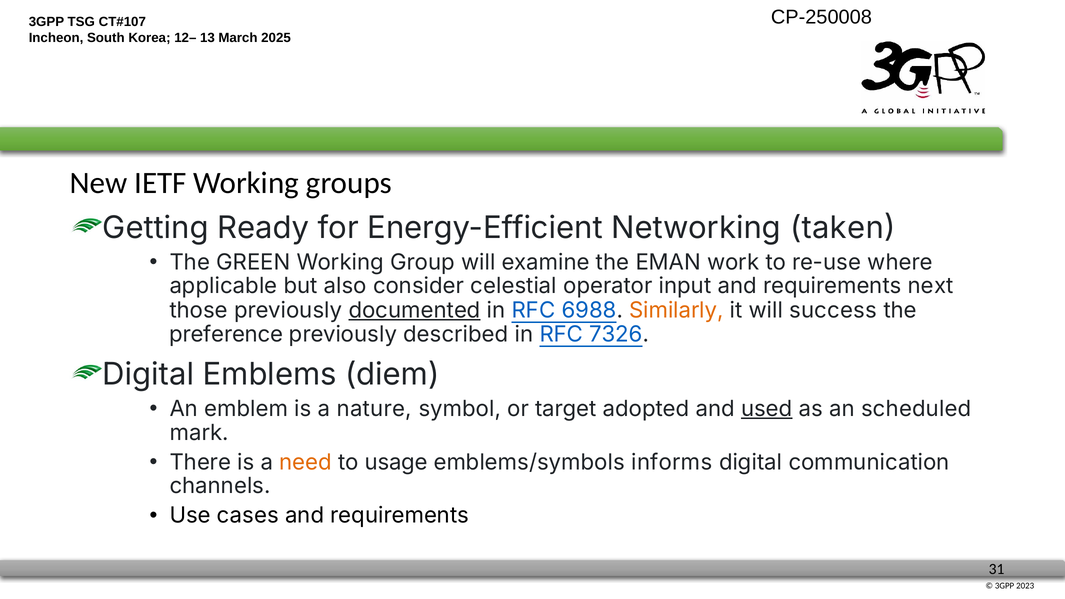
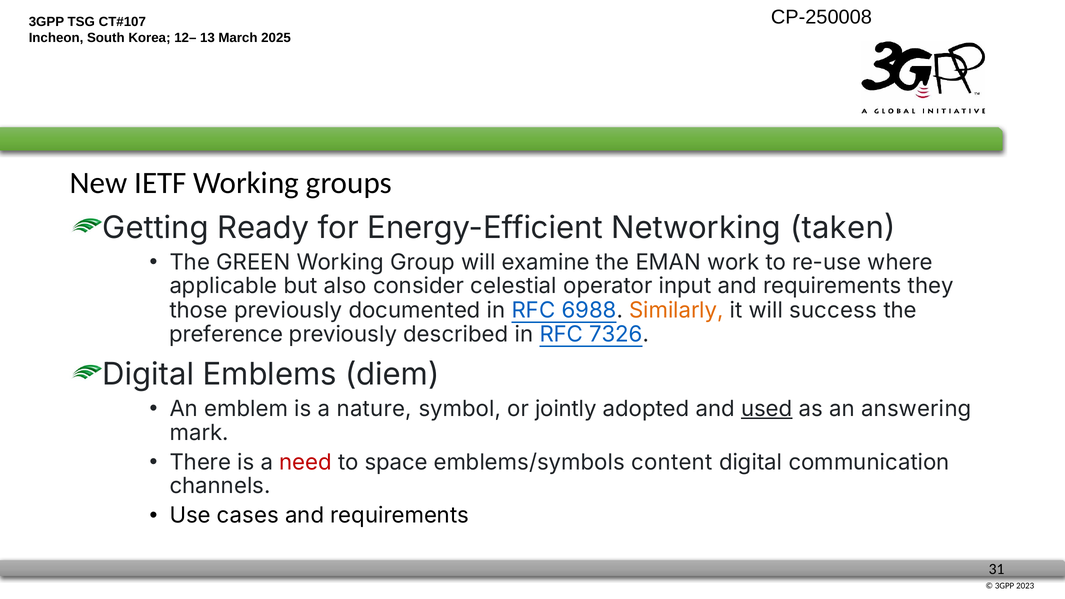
next: next -> they (931, 286)
documented underline: present -> none (415, 310)
target: target -> jointly (566, 409)
scheduled: scheduled -> answering (916, 409)
need colour: orange -> red (306, 462)
usage: usage -> space (396, 462)
informs: informs -> content (672, 462)
